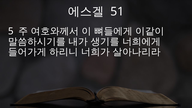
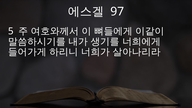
51: 51 -> 97 (117, 12)
